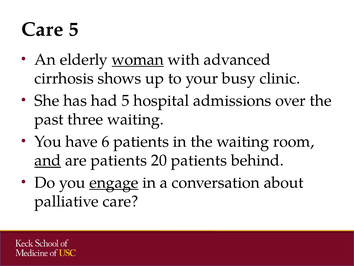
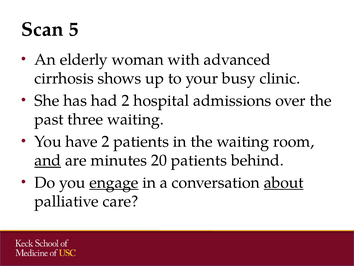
Care: Care -> Scan (42, 29)
woman underline: present -> none (138, 59)
had 5: 5 -> 2 (125, 100)
have 6: 6 -> 2 (106, 141)
are patients: patients -> minutes (119, 160)
about underline: none -> present (284, 182)
